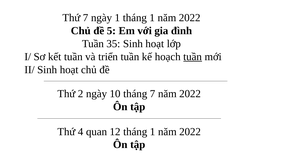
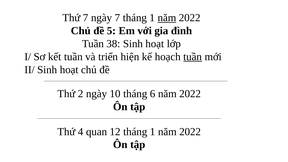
ngày 1: 1 -> 7 (117, 18)
năm underline: none -> present (167, 18)
35: 35 -> 38 (113, 44)
triển tuần: tuần -> hiện (130, 57)
tháng 7: 7 -> 6 (153, 94)
